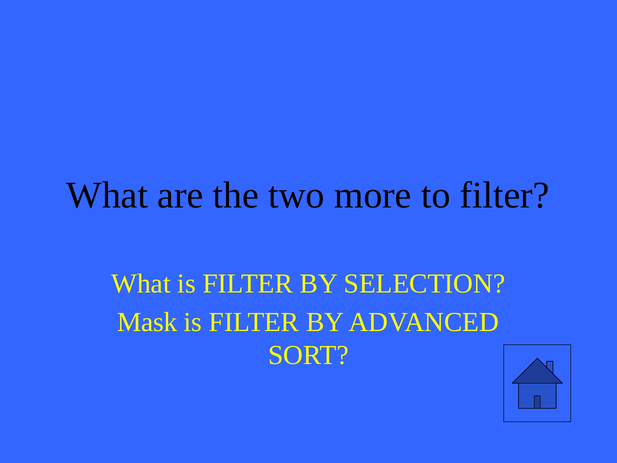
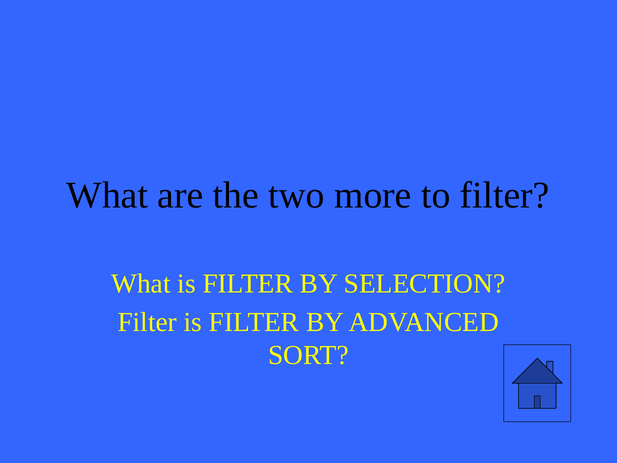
Mask: Mask -> Filter (147, 322)
